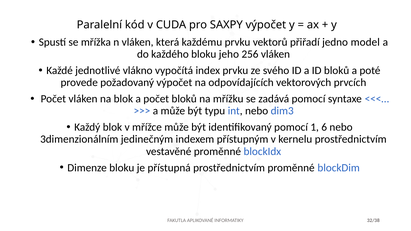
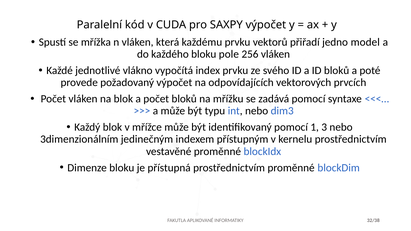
jeho: jeho -> pole (229, 54)
6: 6 -> 3 (324, 127)
